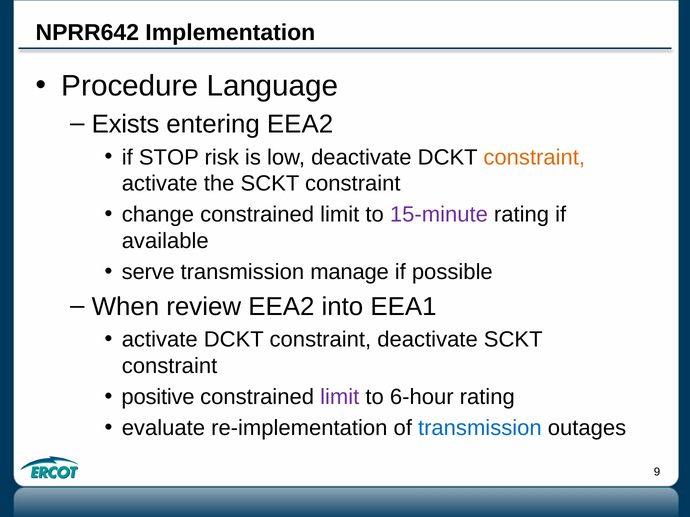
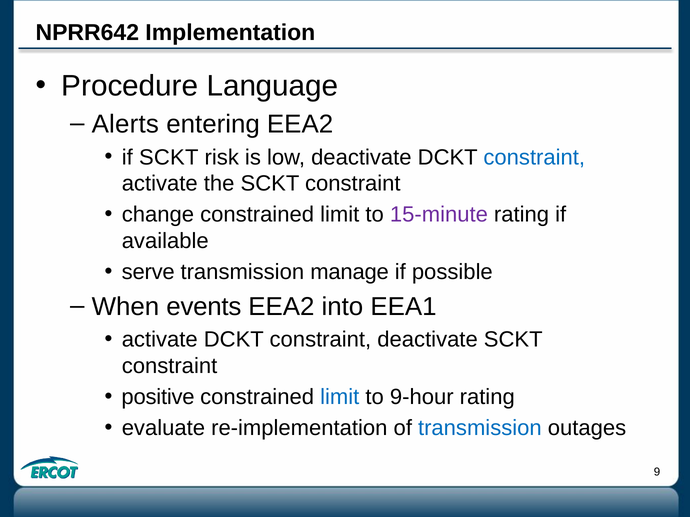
Exists: Exists -> Alerts (125, 124)
if STOP: STOP -> SCKT (169, 157)
constraint colour: orange -> blue (534, 157)
review: review -> events (204, 307)
limit colour: purple -> blue (340, 397)
6-hour: 6-hour -> 9-hour (422, 397)
